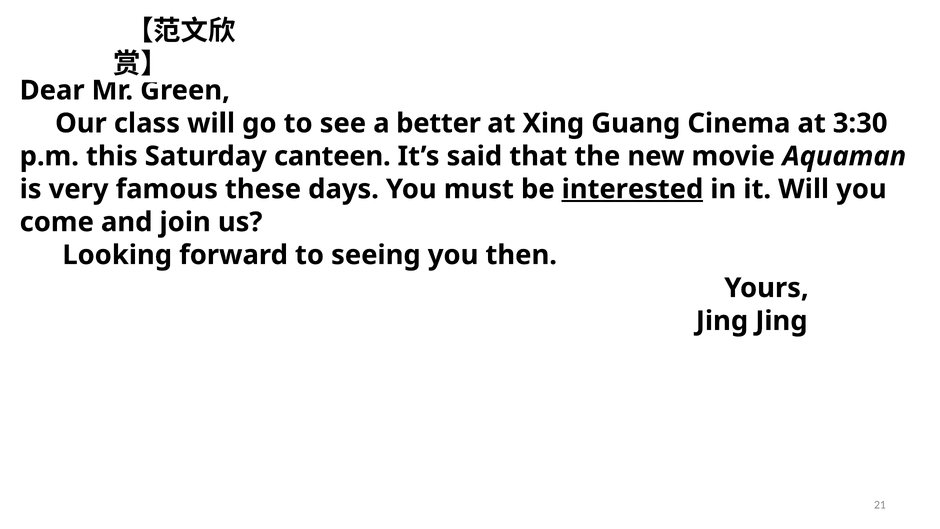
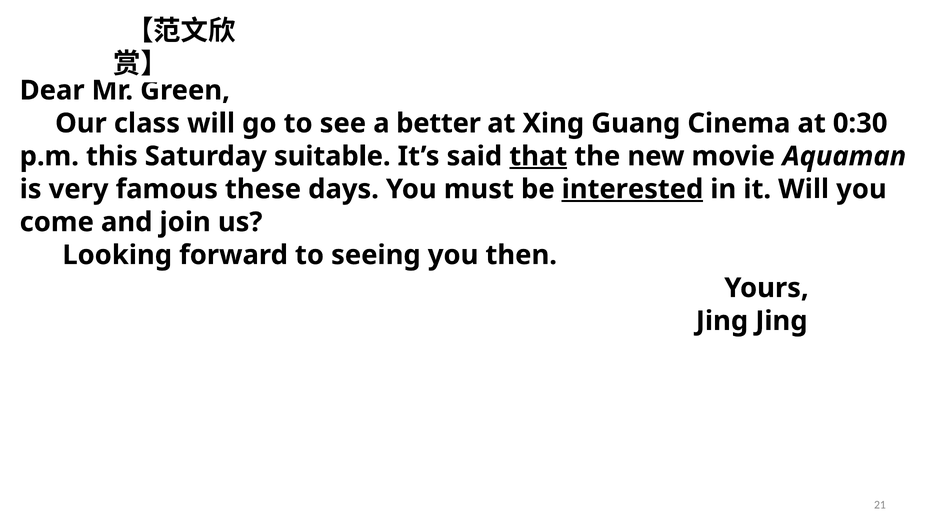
3:30: 3:30 -> 0:30 (860, 123)
canteen: canteen -> suitable (332, 156)
that underline: none -> present (538, 156)
